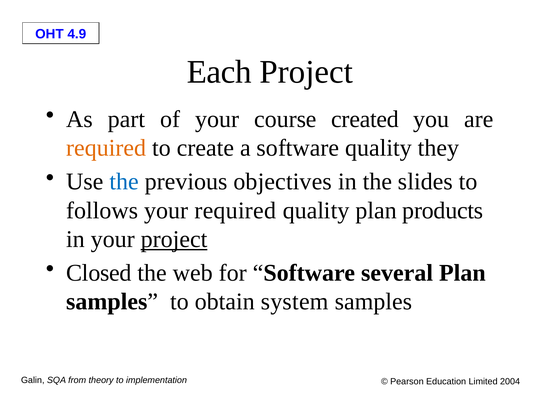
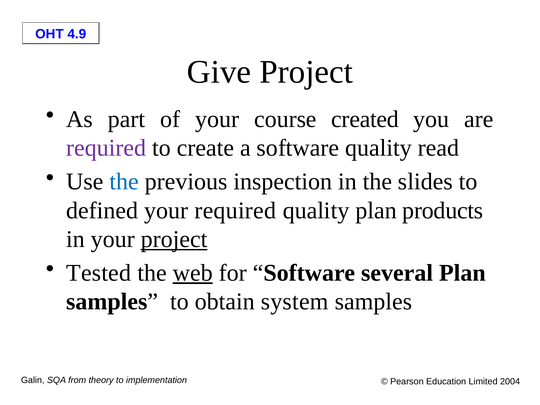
Each: Each -> Give (219, 72)
required colour: orange -> purple (106, 148)
they: they -> read (439, 148)
objectives: objectives -> inspection (283, 182)
follows: follows -> defined (102, 210)
Closed: Closed -> Tested (99, 273)
web underline: none -> present (193, 273)
